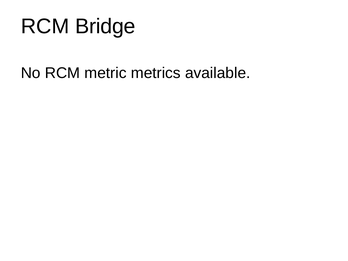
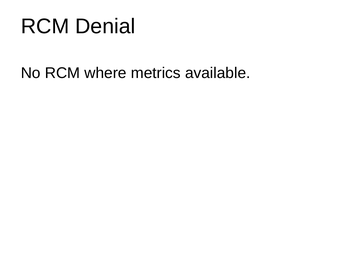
Bridge: Bridge -> Denial (105, 26)
metric: metric -> where (105, 73)
